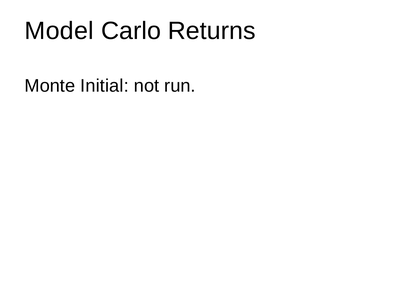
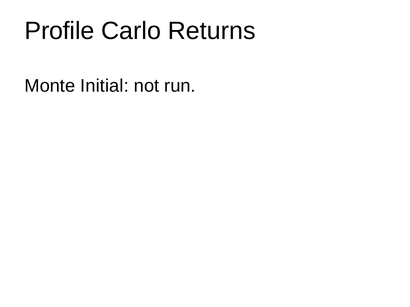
Model: Model -> Profile (59, 31)
